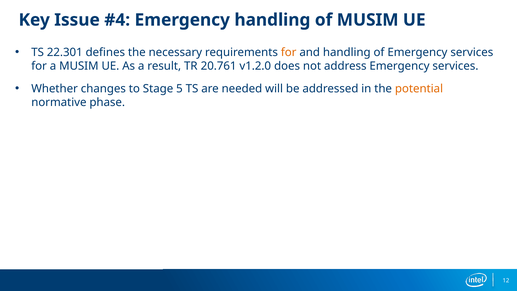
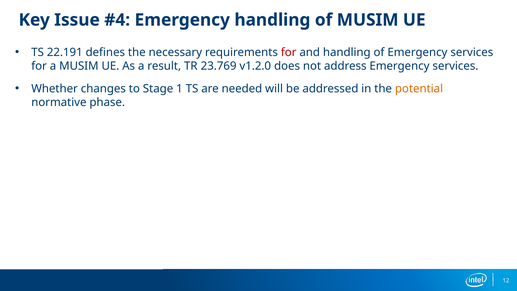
22.301: 22.301 -> 22.191 (65, 52)
for colour: orange -> red (289, 52)
20.761: 20.761 -> 23.769 (219, 66)
5: 5 -> 1 (179, 89)
